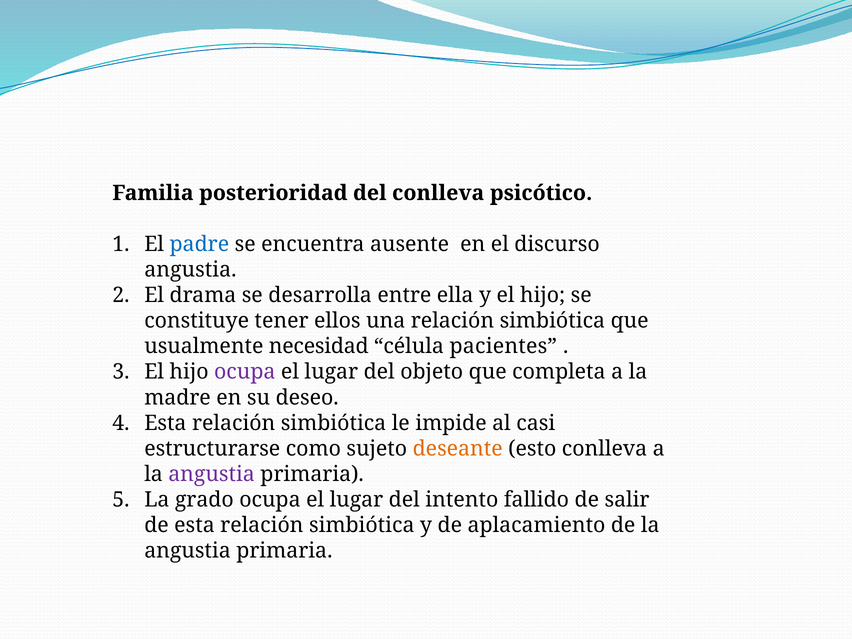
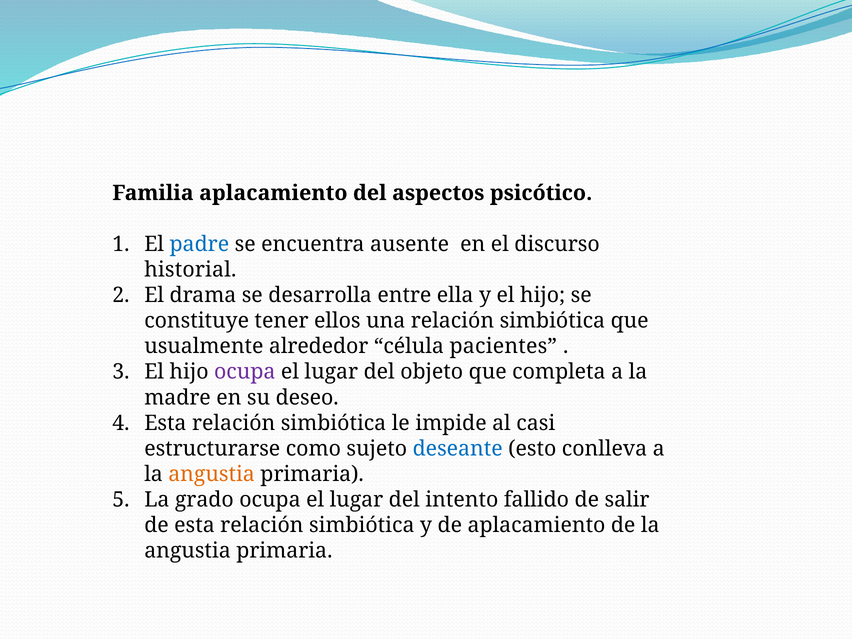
Familia posterioridad: posterioridad -> aplacamiento (273, 193)
del conlleva: conlleva -> aspectos (438, 193)
angustia: angustia -> historial (190, 270)
necesidad: necesidad -> alrededor (319, 346)
deseante colour: orange -> blue (458, 449)
angustia colour: purple -> orange (212, 474)
